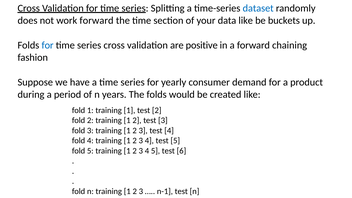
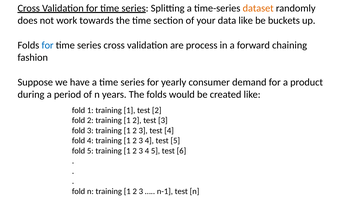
dataset colour: blue -> orange (258, 8)
work forward: forward -> towards (97, 20)
positive: positive -> process (202, 45)
